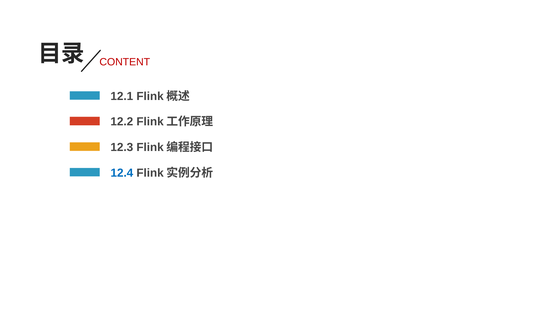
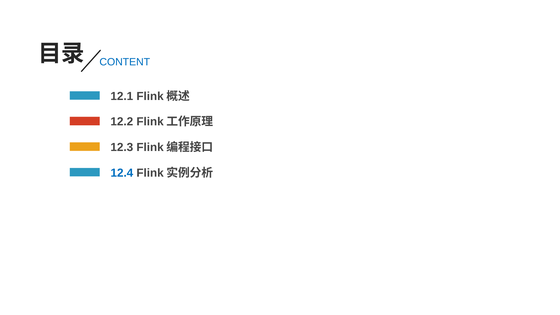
CONTENT colour: red -> blue (125, 62)
